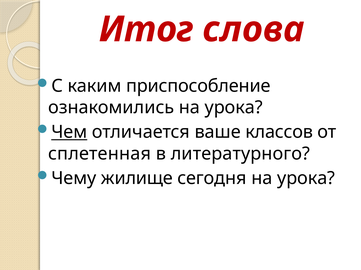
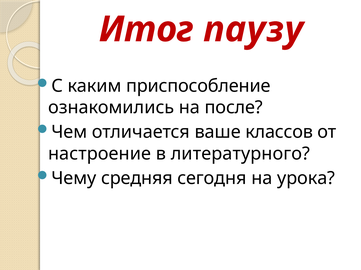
слова: слова -> паузу (253, 29)
ознакомились на урока: урока -> после (234, 108)
Чем underline: present -> none (69, 132)
сплетенная: сплетенная -> настроение (100, 154)
жилище: жилище -> средняя (137, 179)
